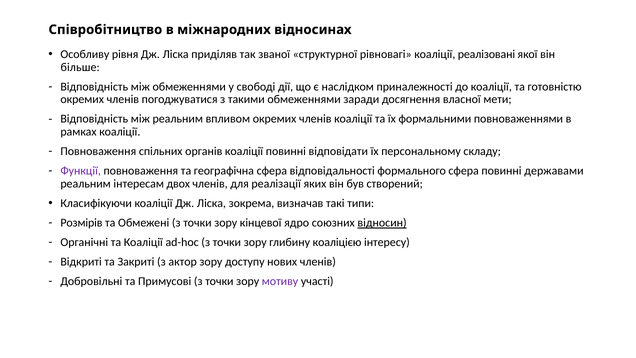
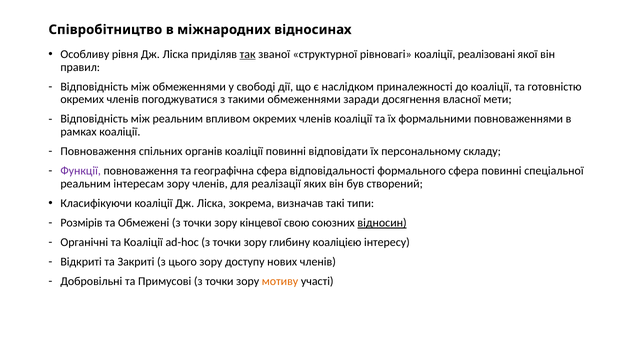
так underline: none -> present (248, 54)
більше: більше -> правил (80, 67)
державами: державами -> спеціальної (554, 171)
інтересам двох: двох -> зору (178, 184)
ядро: ядро -> свою (297, 223)
актор: актор -> цього (183, 262)
мотиву colour: purple -> orange (280, 281)
